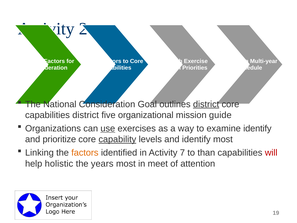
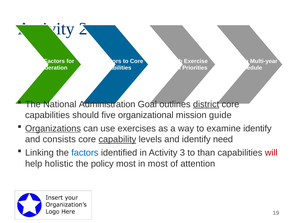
National Consideration: Consideration -> Administration (107, 104)
capabilities district: district -> should (86, 115)
Organizations underline: none -> present (53, 128)
use underline: present -> none (108, 128)
prioritize: prioritize -> consists (59, 139)
identify most: most -> need (223, 139)
factors colour: orange -> blue (85, 153)
7: 7 -> 3 (182, 153)
years: years -> policy (102, 163)
in meet: meet -> most (158, 163)
